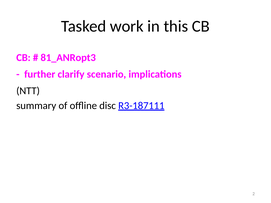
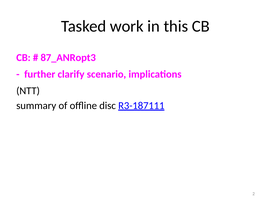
81_ANRopt3: 81_ANRopt3 -> 87_ANRopt3 (68, 58)
